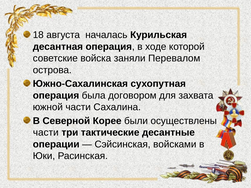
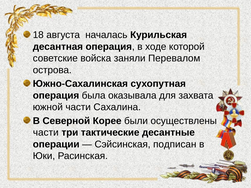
договором: договором -> оказывала (132, 96)
войсками: войсками -> подписан (175, 144)
